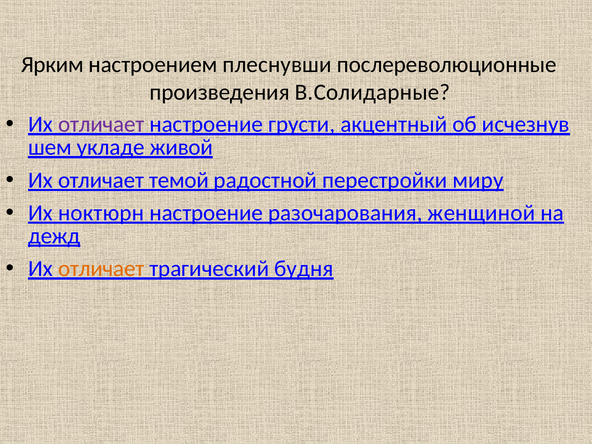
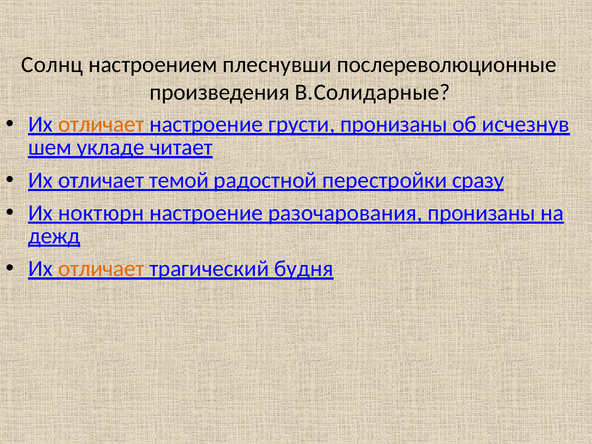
Ярким: Ярким -> Солнц (52, 65)
отличает colour: purple -> orange (101, 124)
грусти акцентный: акцентный -> пронизаны (394, 124)
живой: живой -> читает (181, 147)
миру: миру -> сразу (478, 180)
разочарования женщиной: женщиной -> пронизаны (482, 213)
